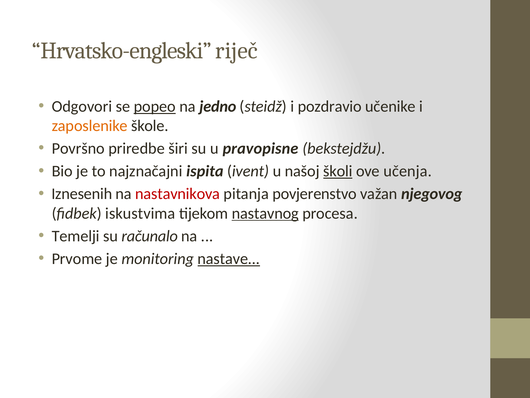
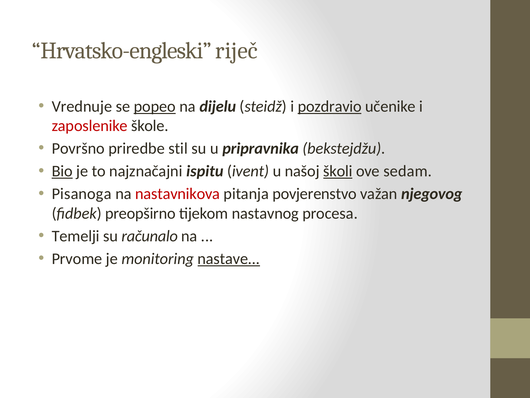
Odgovori: Odgovori -> Vrednuje (82, 106)
jedno: jedno -> dijelu (218, 106)
pozdravio underline: none -> present (330, 106)
zaposlenike colour: orange -> red (90, 126)
širi: širi -> stil (178, 148)
pravopisne: pravopisne -> pripravnika (261, 148)
Bio underline: none -> present (62, 171)
ispita: ispita -> ispitu (205, 171)
učenja: učenja -> sedam (408, 171)
Iznesenih: Iznesenih -> Pisanoga (82, 194)
iskustvima: iskustvima -> preopširno (140, 213)
nastavnog underline: present -> none (265, 213)
